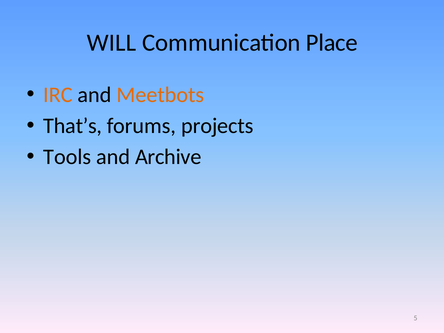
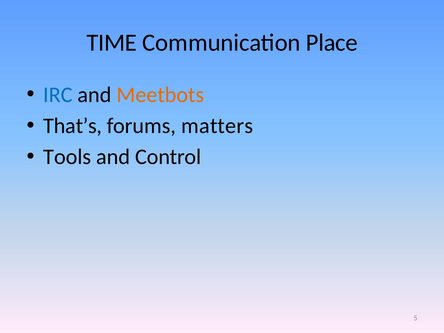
WILL: WILL -> TIME (112, 43)
IRC colour: orange -> blue (58, 95)
projects: projects -> matters (217, 126)
Archive: Archive -> Control (168, 157)
